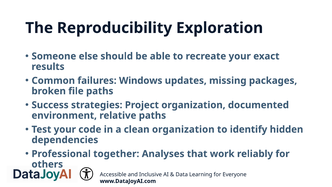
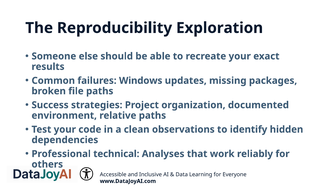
clean organization: organization -> observations (183, 129)
together: together -> technical (116, 154)
